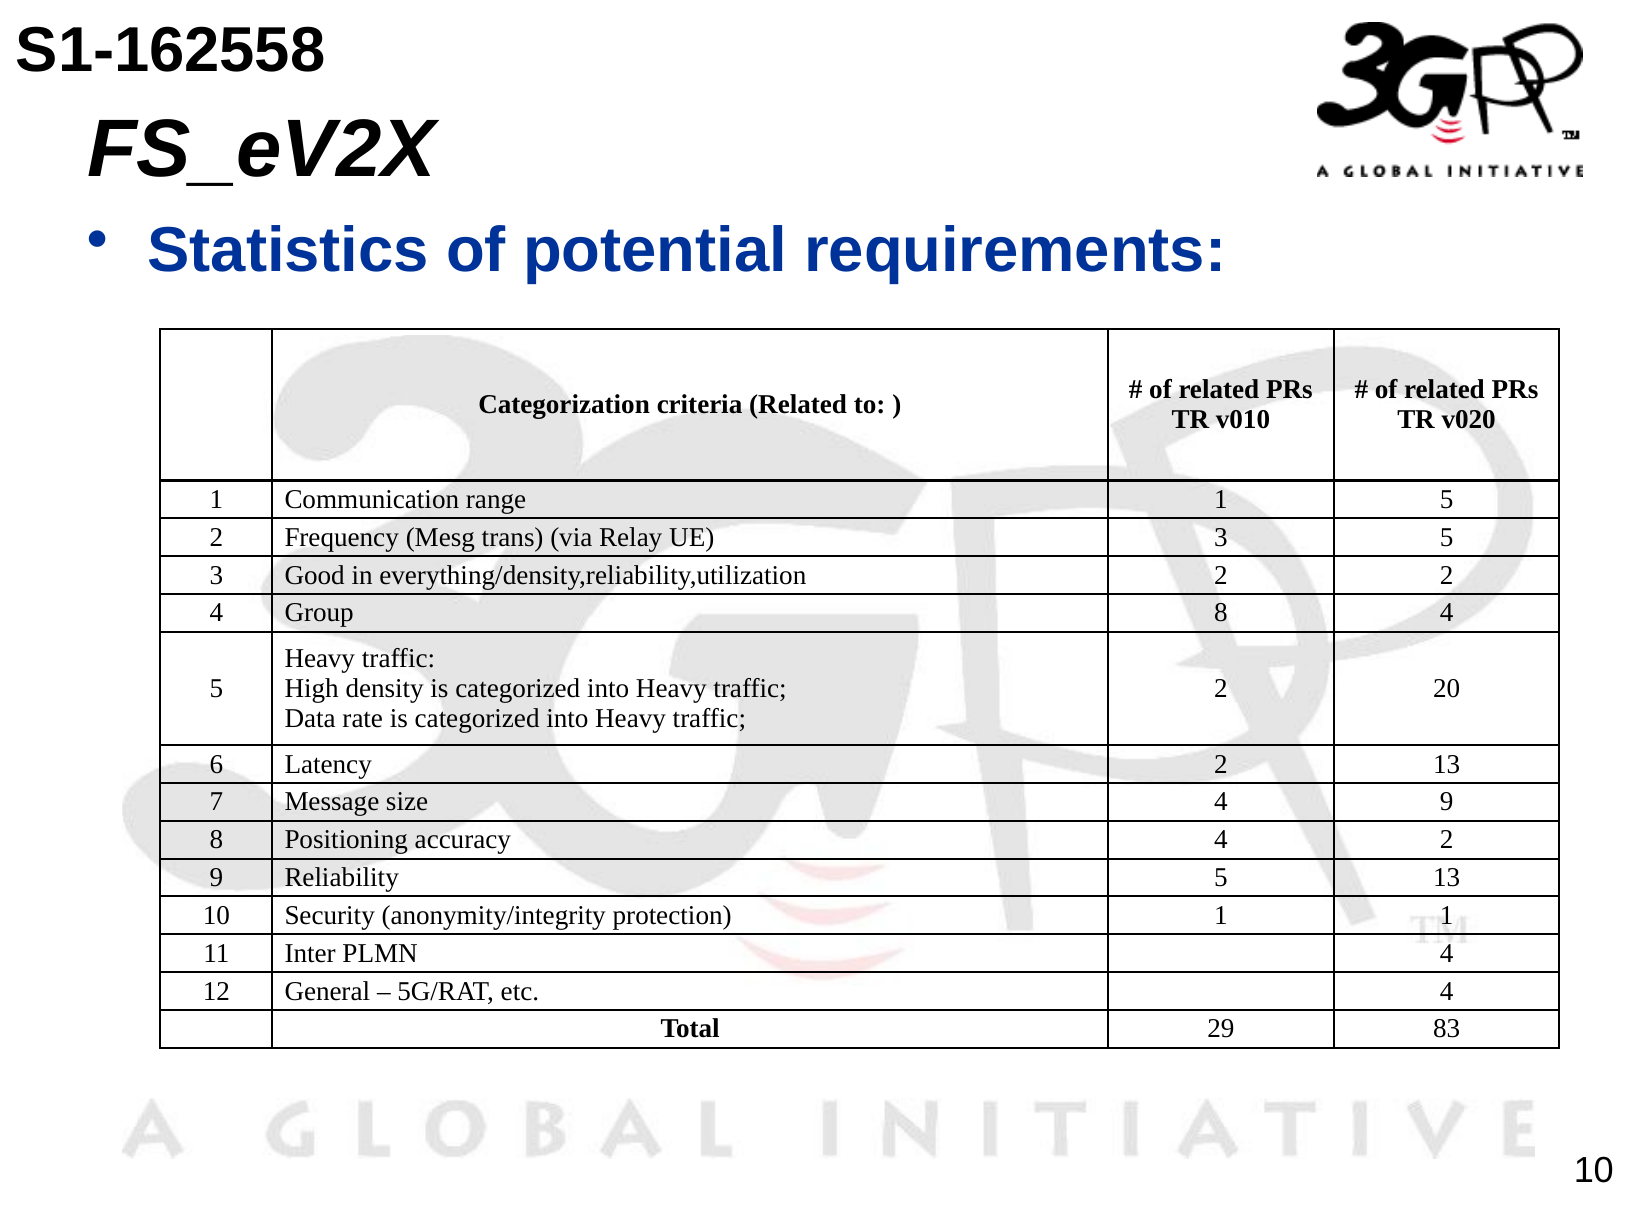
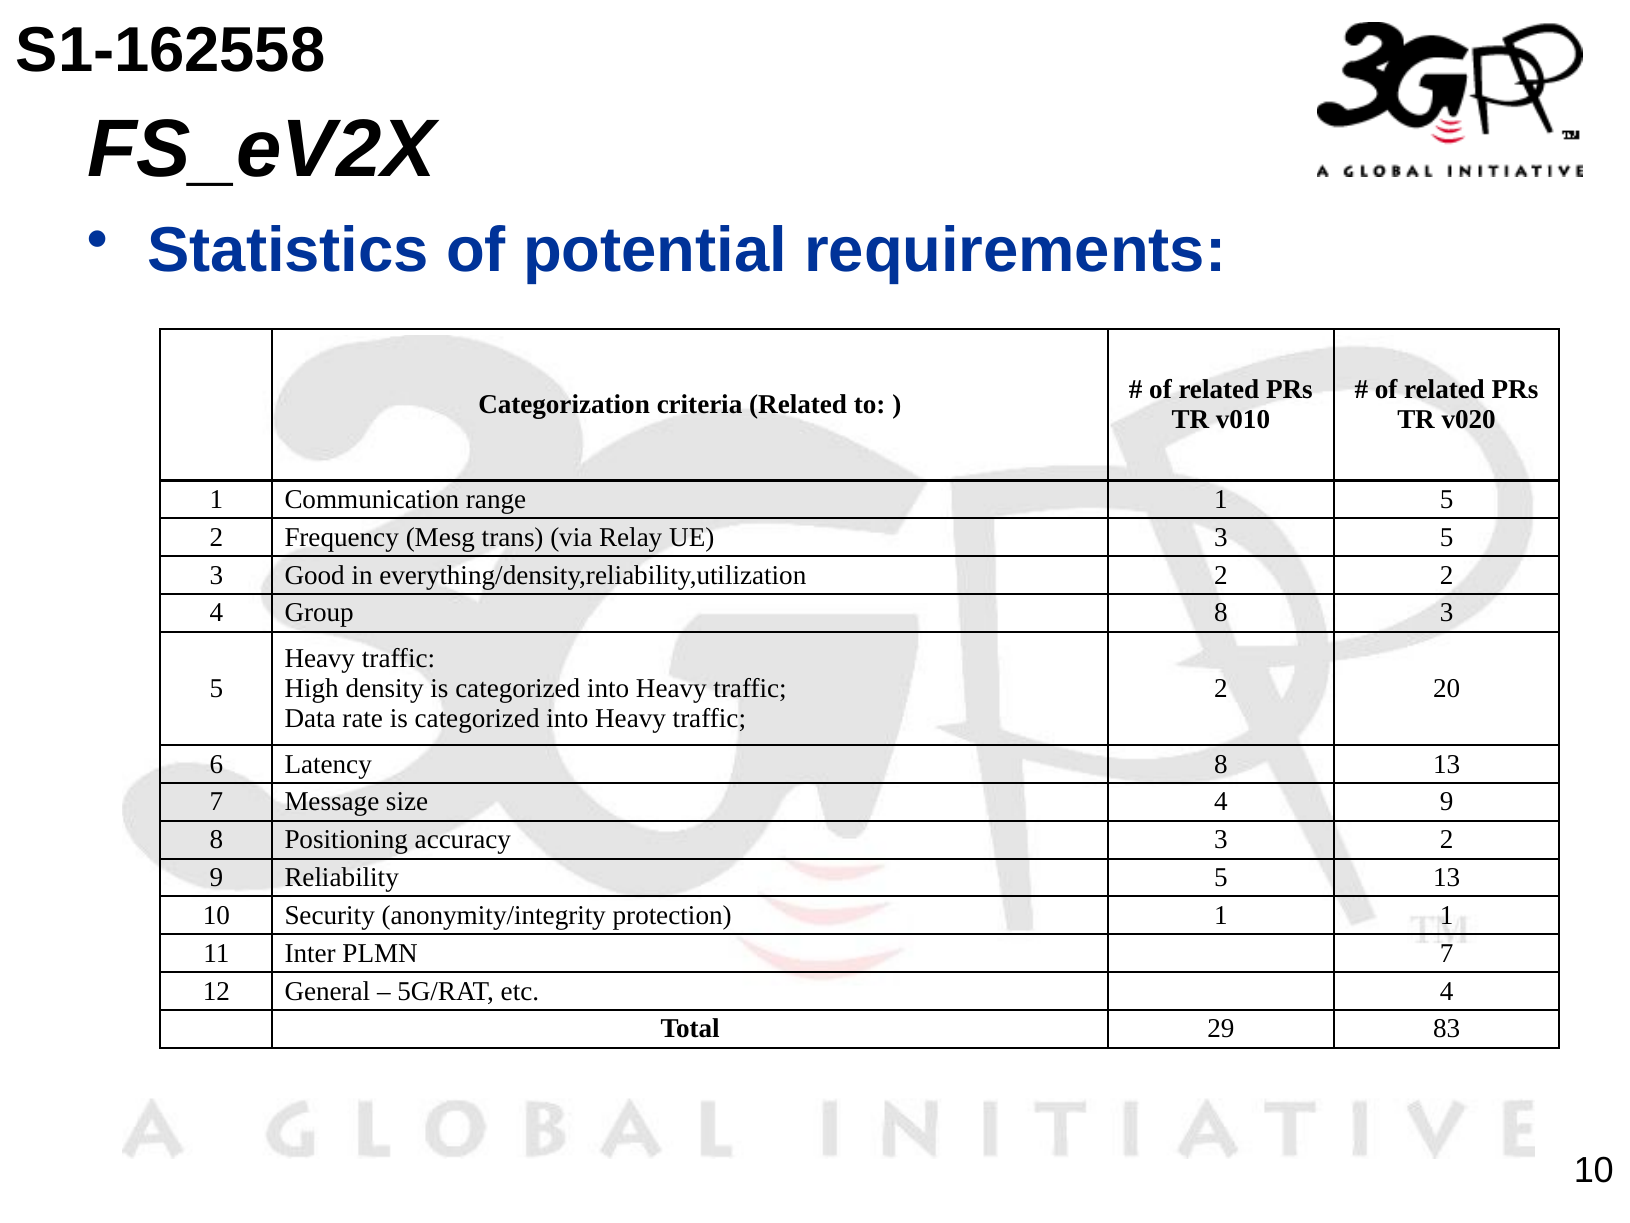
8 4: 4 -> 3 (1447, 613)
Latency 2: 2 -> 8 (1221, 764)
accuracy 4: 4 -> 3 (1221, 839)
PLMN 4: 4 -> 7 (1447, 953)
